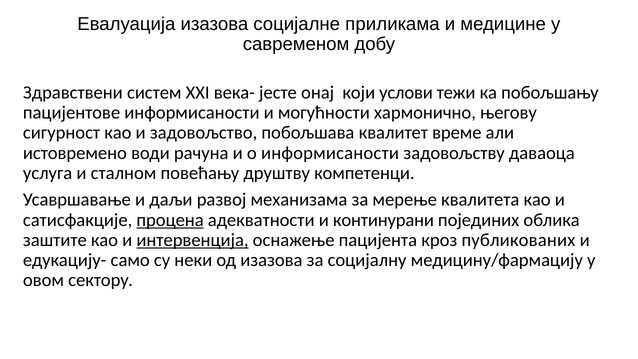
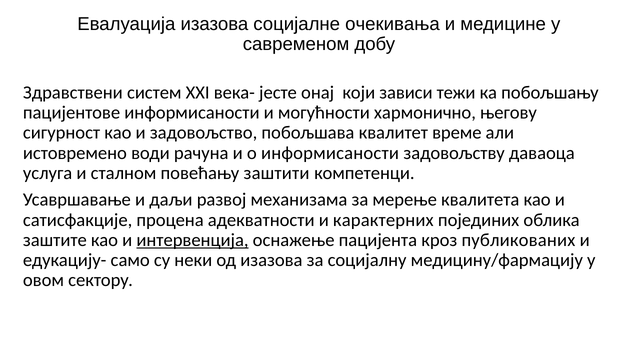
приликама: приликама -> очекивања (392, 24)
услови: услови -> зависи (406, 93)
друштву: друштву -> заштити (277, 173)
процена underline: present -> none (170, 220)
континурани: континурани -> карактерних (383, 220)
